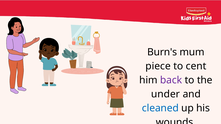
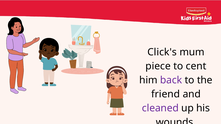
Burn's: Burn's -> Click's (162, 52)
under: under -> friend (166, 94)
cleaned colour: blue -> purple (160, 108)
